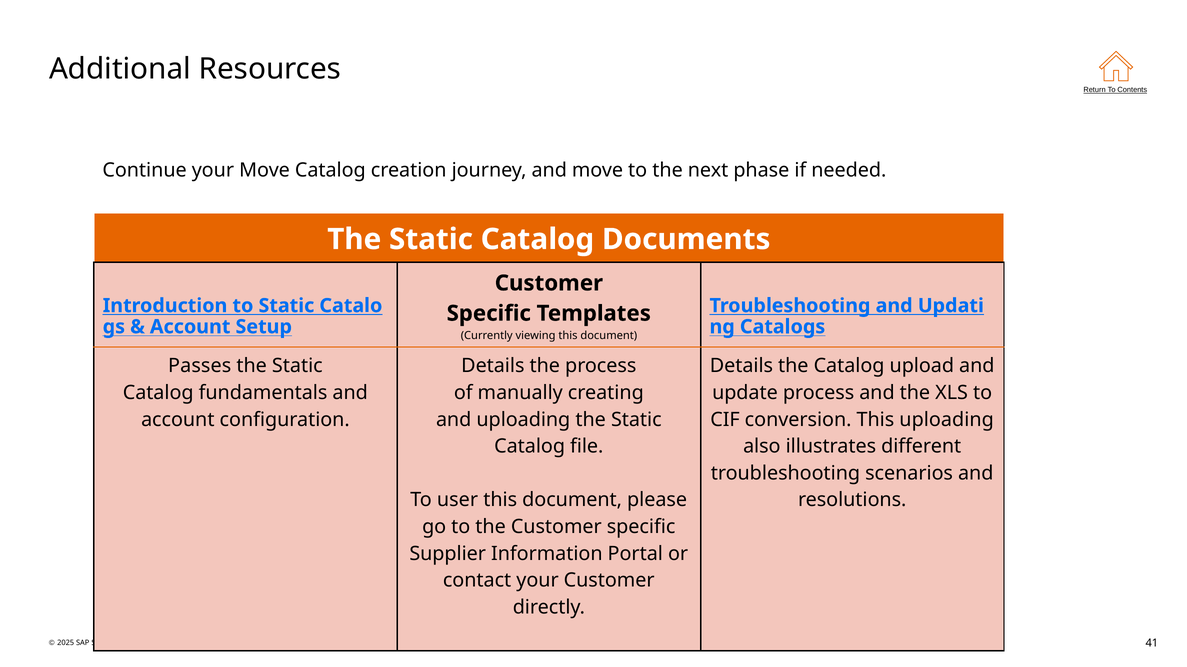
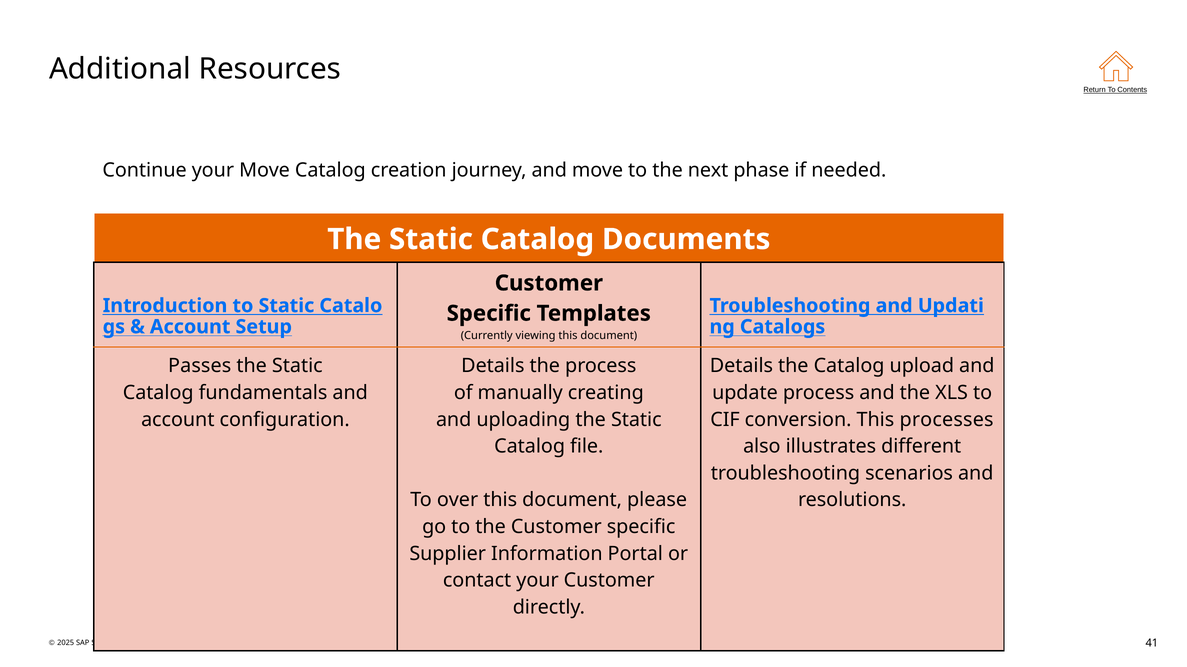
This uploading: uploading -> processes (947, 420)
user: user -> over (458, 500)
